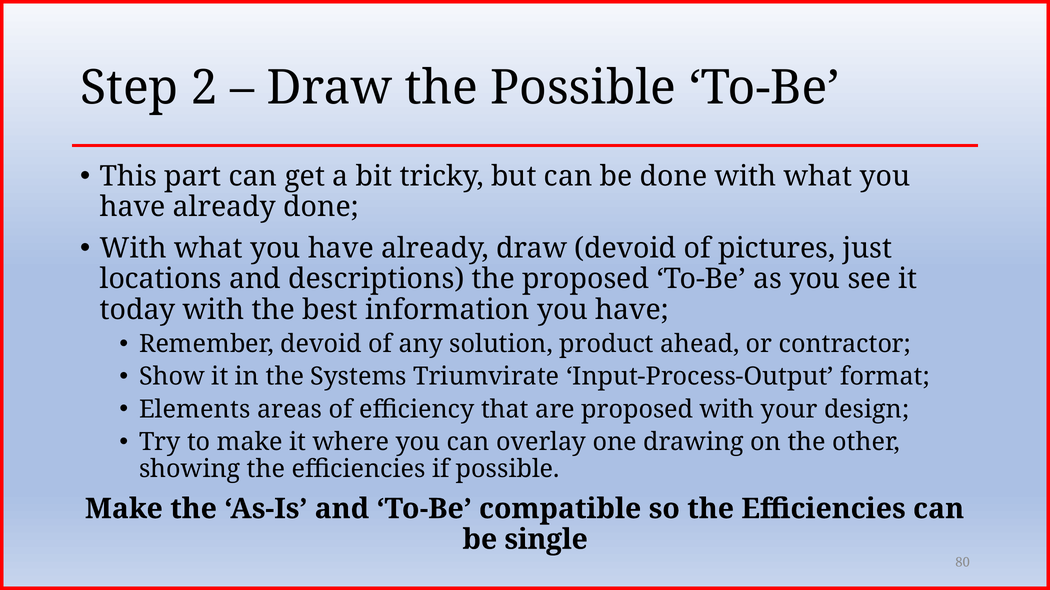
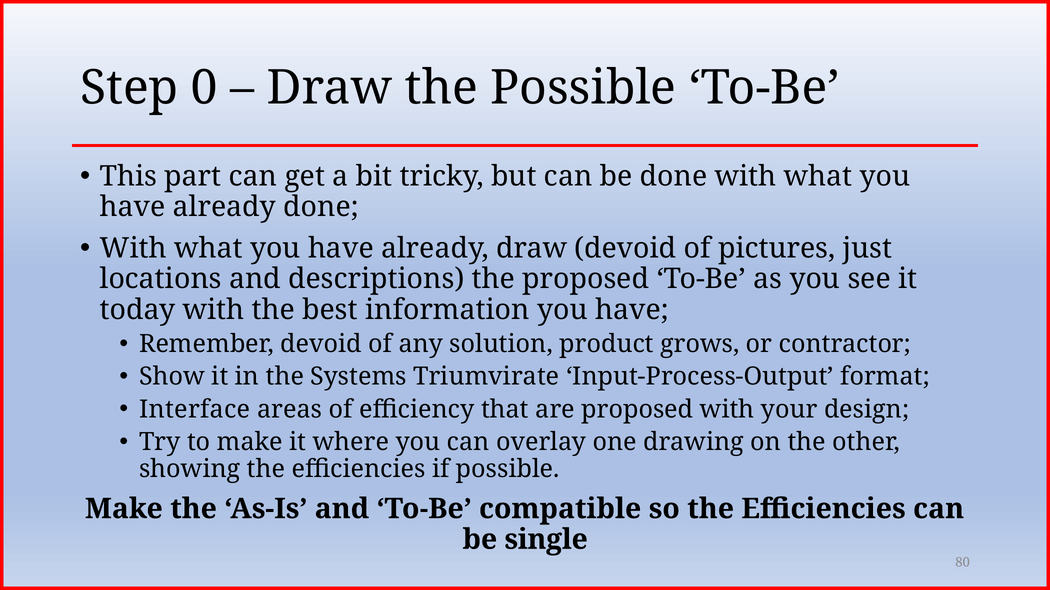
2: 2 -> 0 (204, 88)
ahead: ahead -> grows (700, 344)
Elements: Elements -> Interface (195, 410)
